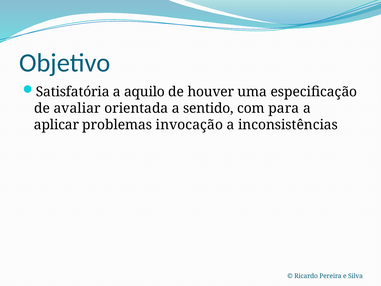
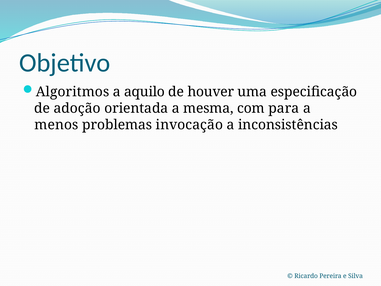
Satisfatória: Satisfatória -> Algoritmos (73, 92)
avaliar: avaliar -> adoção (77, 108)
sentido: sentido -> mesma (208, 108)
aplicar: aplicar -> menos (56, 125)
